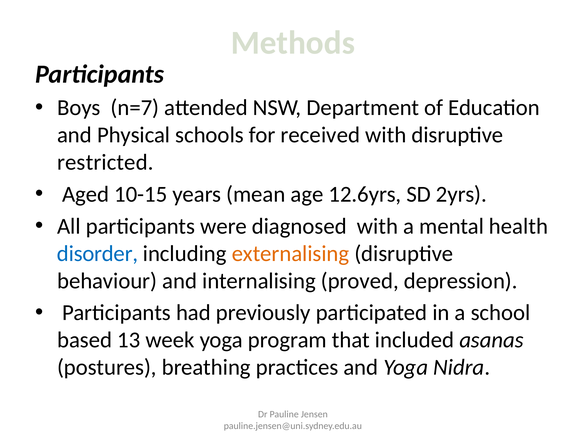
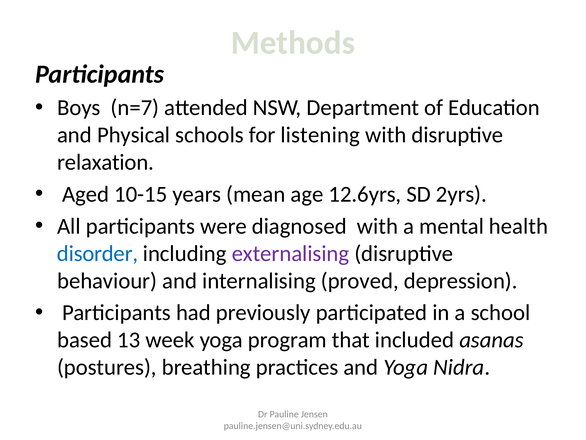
received: received -> listening (320, 135)
restricted: restricted -> relaxation (106, 162)
externalising colour: orange -> purple (290, 253)
